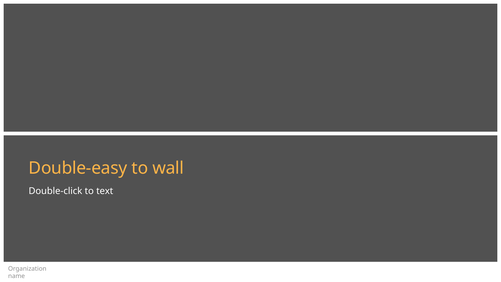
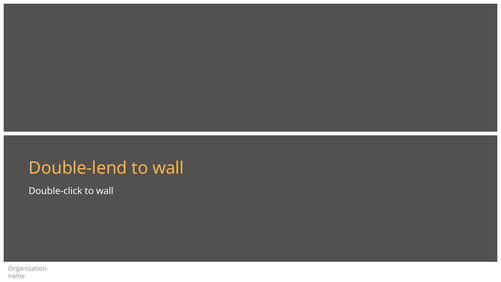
Double-easy: Double-easy -> Double-lend (78, 168)
Double-click to text: text -> wall (105, 191)
